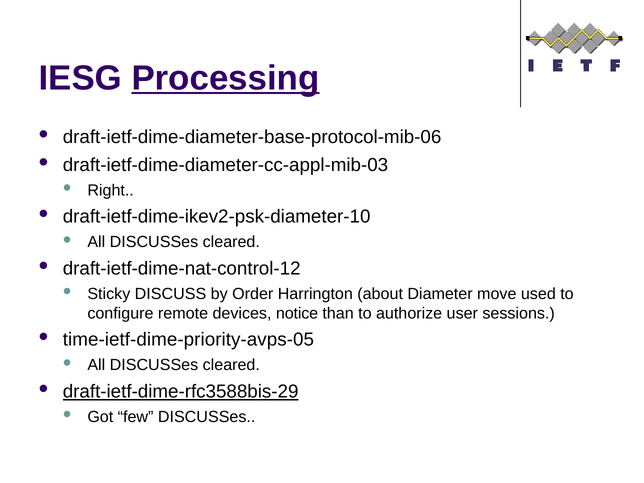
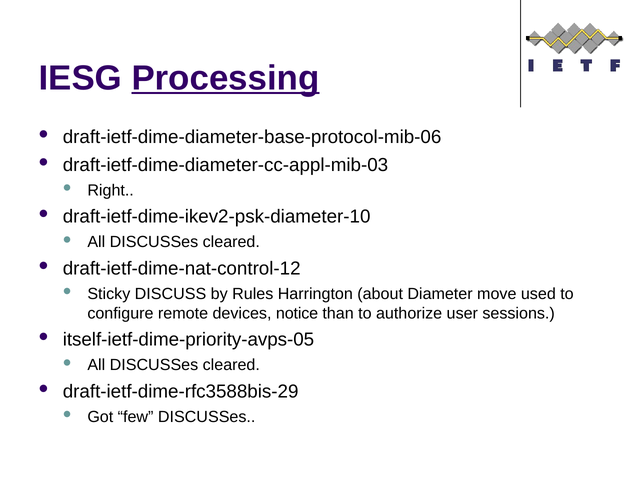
Order: Order -> Rules (253, 294)
time-ietf-dime-priority-avps-05: time-ietf-dime-priority-avps-05 -> itself-ietf-dime-priority-avps-05 (188, 340)
draft-ietf-dime-rfc3588bis-29 underline: present -> none (181, 392)
